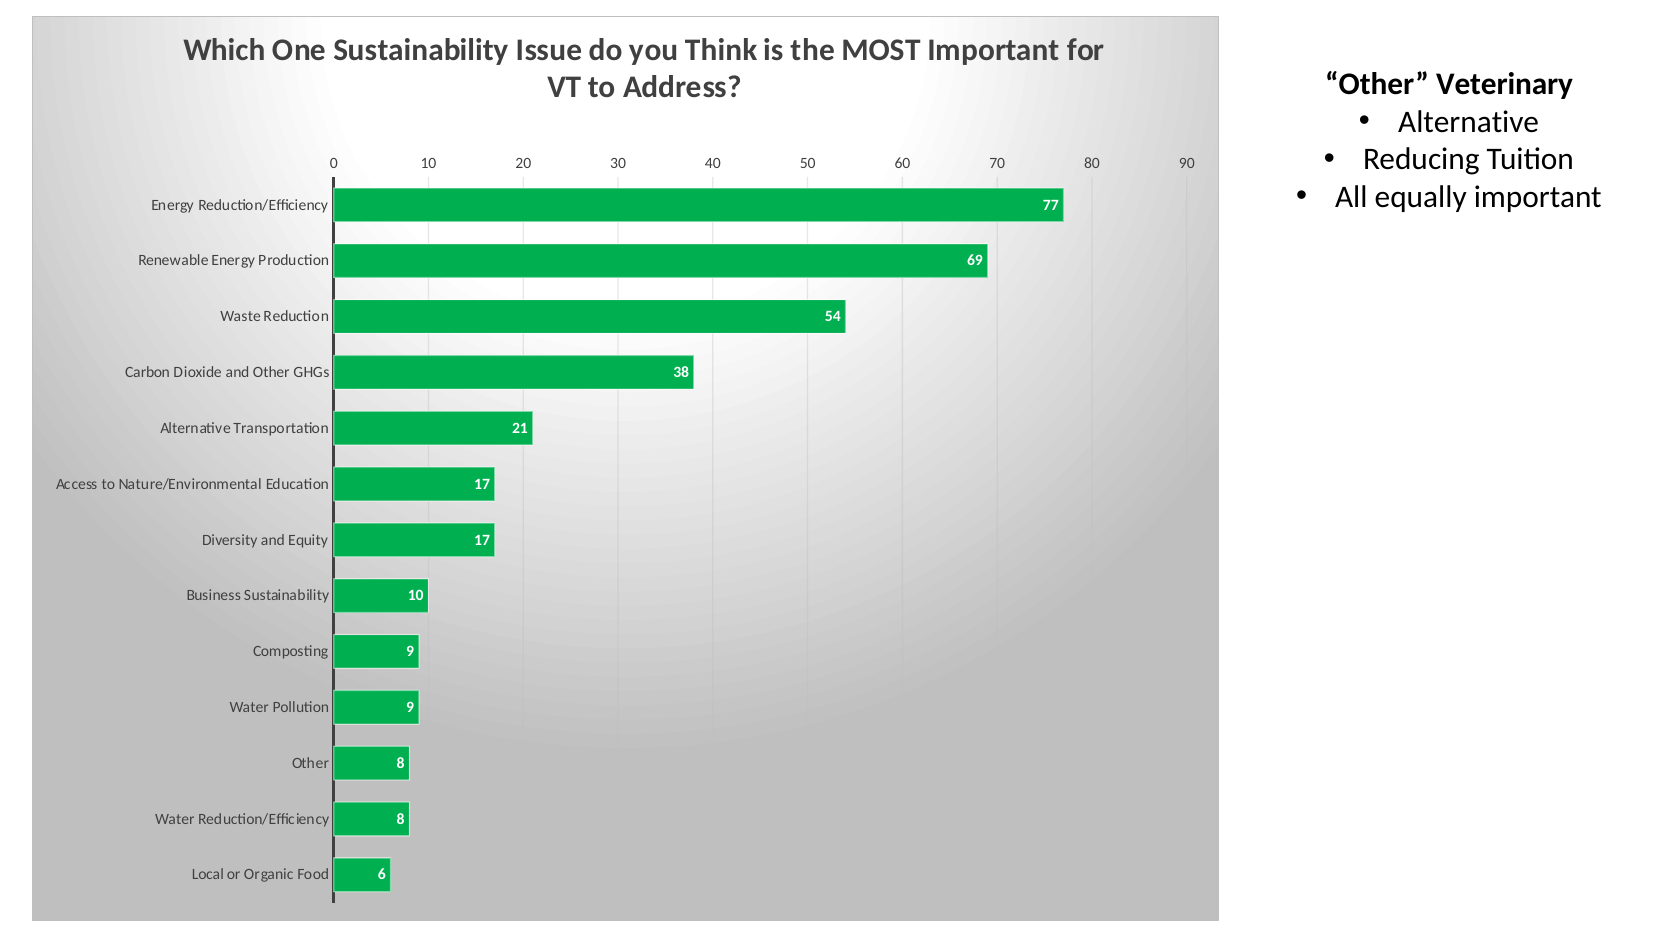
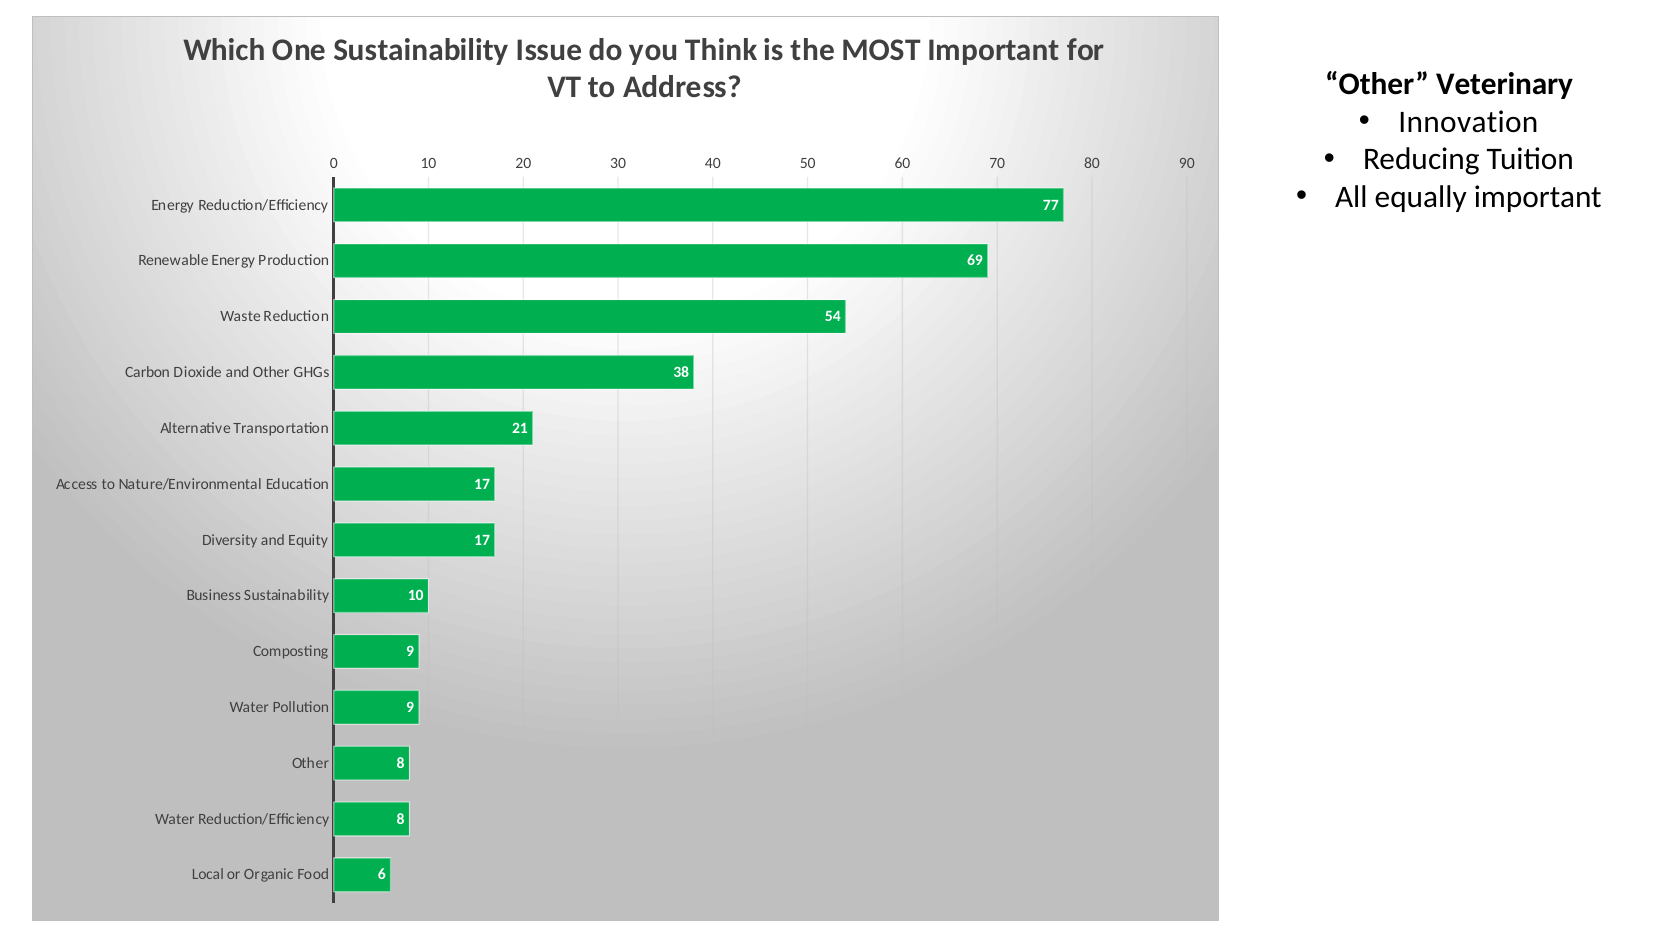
Alternative: Alternative -> Innovation (1468, 122)
